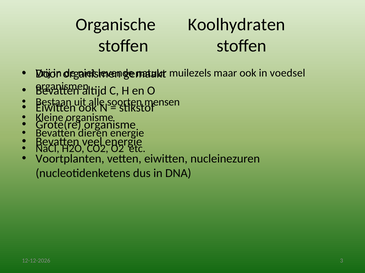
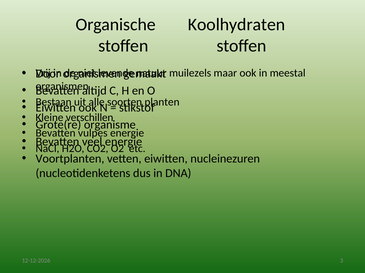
voedsel: voedsel -> meestal (288, 73)
mensen: mensen -> planten (162, 102)
organisme: organisme -> verschillen (90, 118)
dieren: dieren -> vulpes (93, 133)
